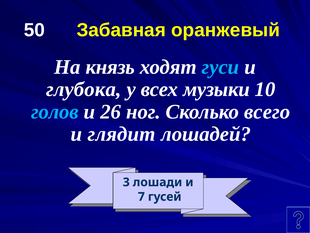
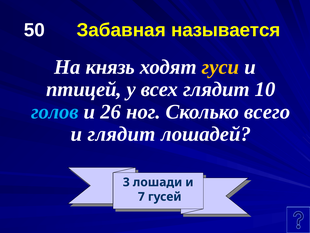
оранжевый: оранжевый -> называется (226, 30)
гуси colour: light blue -> yellow (220, 67)
глубока: глубока -> птицей (84, 89)
всех музыки: музыки -> глядит (216, 89)
